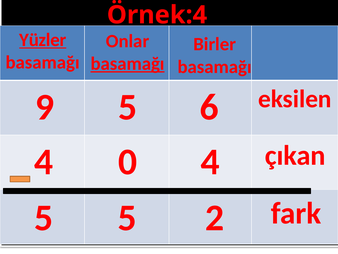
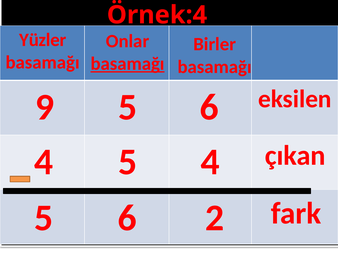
Yüzler underline: present -> none (43, 40)
4 0: 0 -> 5 (128, 162)
5 5: 5 -> 6 (127, 217)
